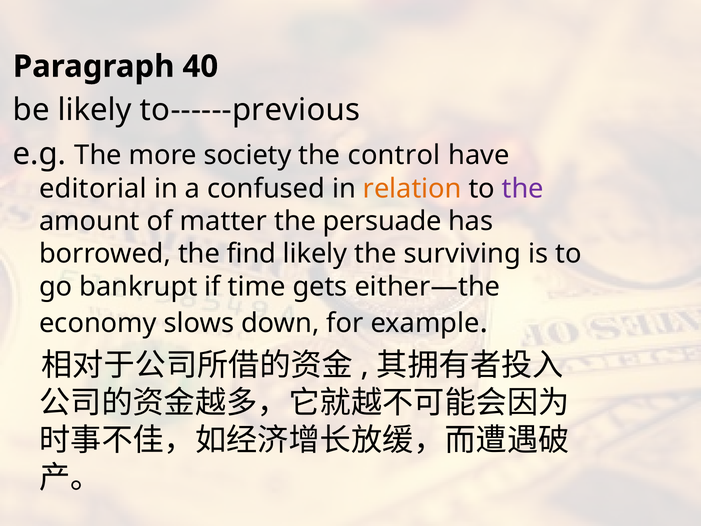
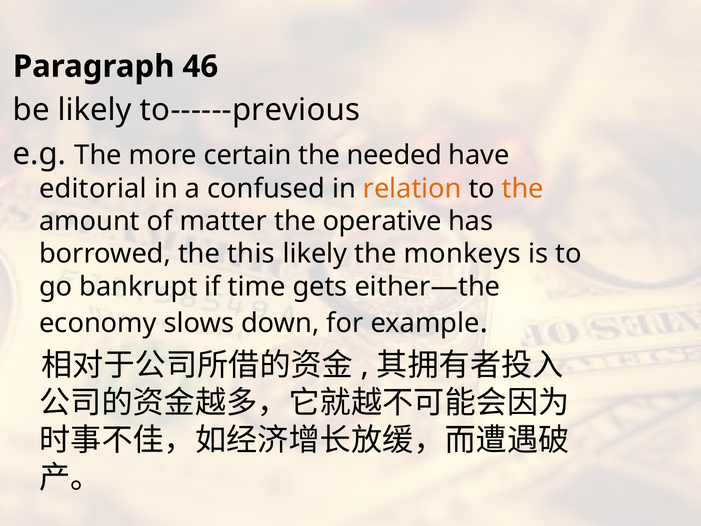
40: 40 -> 46 (200, 66)
society: society -> certain (248, 155)
control: control -> needed (394, 155)
the colour: purple -> orange (523, 189)
persuade: persuade -> operative (382, 221)
find: find -> this (251, 254)
surviving: surviving -> monkeys (462, 254)
